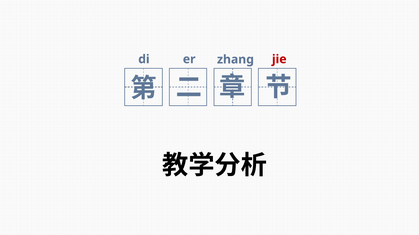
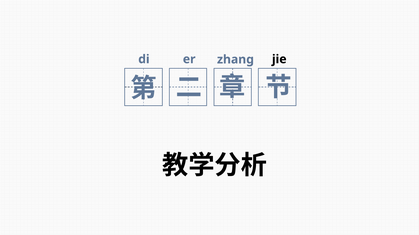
jie colour: red -> black (279, 59)
